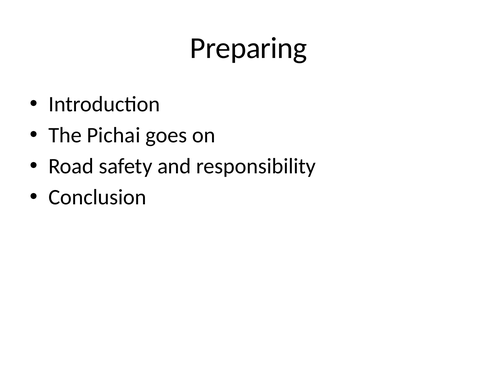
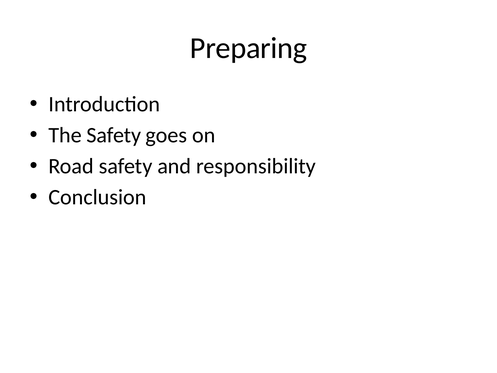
The Pichai: Pichai -> Safety (114, 135)
